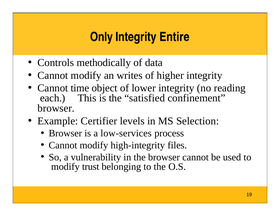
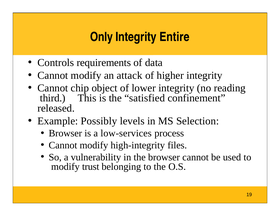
methodically: methodically -> requirements (104, 63)
writes: writes -> attack (130, 75)
time: time -> chip (80, 88)
each: each -> third (53, 98)
browser: browser -> released (56, 108)
Certifier: Certifier -> Possibly (99, 121)
